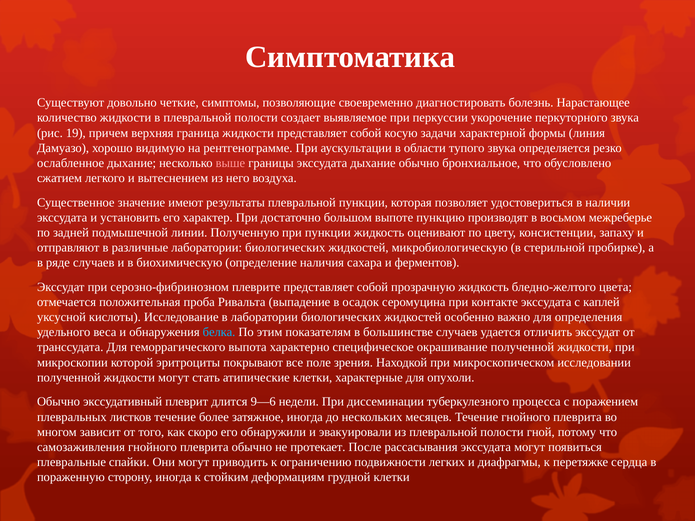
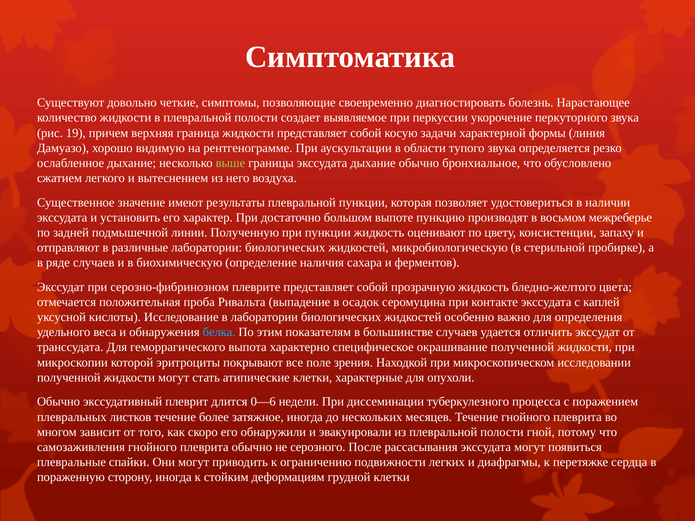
выше colour: pink -> light green (230, 163)
9—6: 9—6 -> 0—6 (263, 402)
протекает: протекает -> серозного (318, 447)
